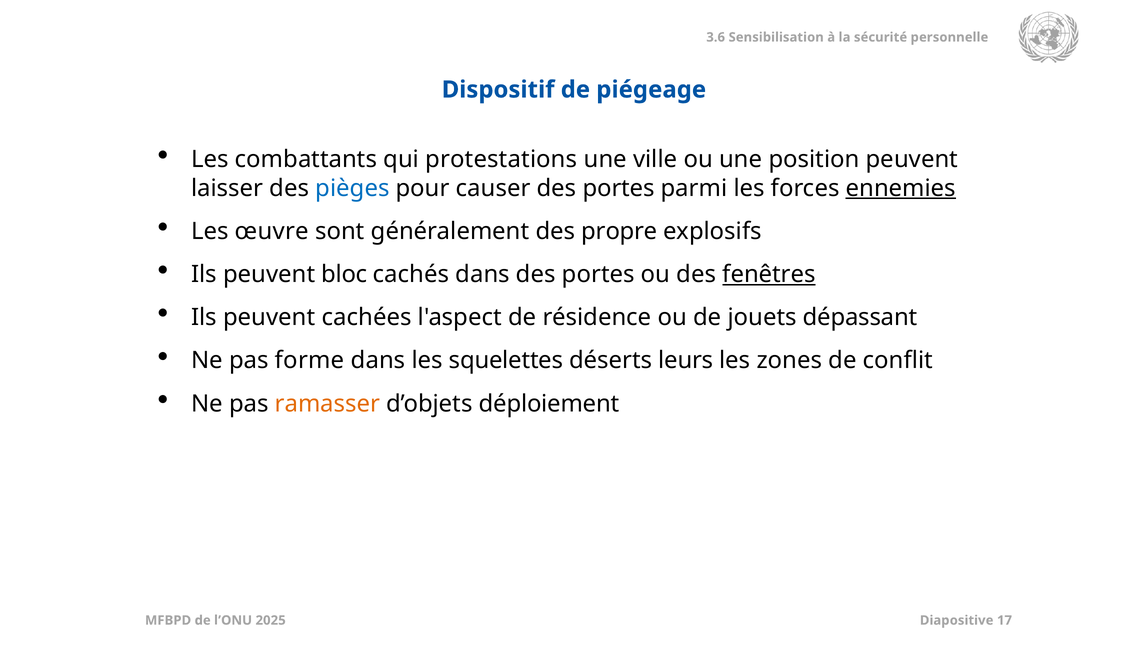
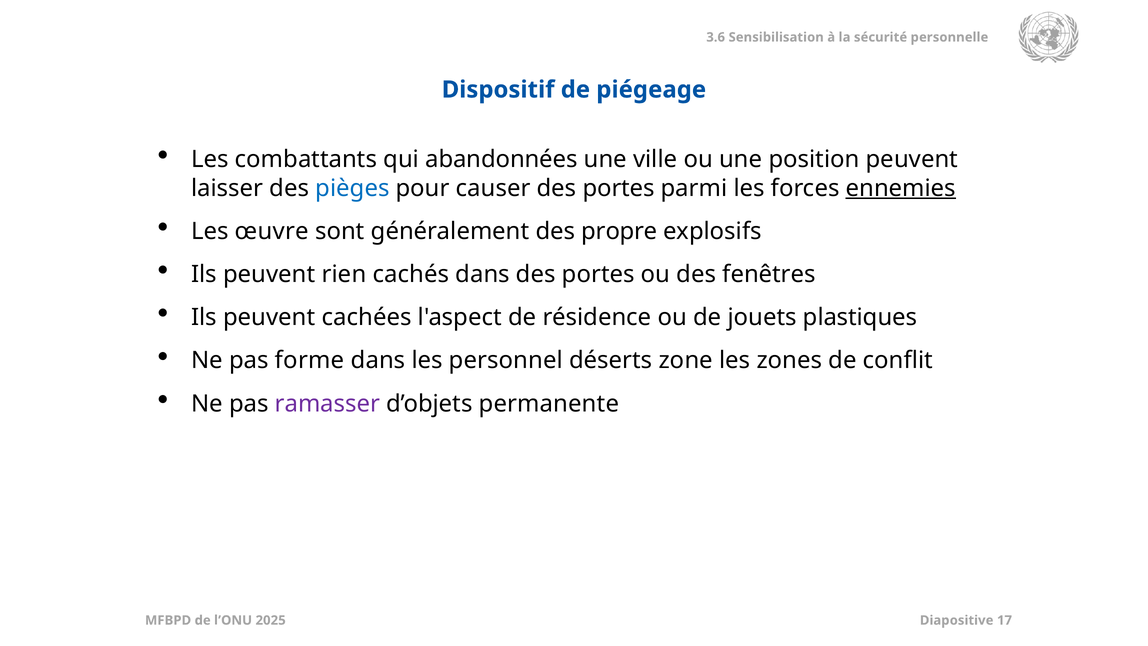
protestations: protestations -> abandonnées (501, 159)
bloc: bloc -> rien (344, 274)
fenêtres underline: present -> none (769, 274)
dépassant: dépassant -> plastiques (860, 317)
squelettes: squelettes -> personnel (506, 360)
leurs: leurs -> zone (686, 360)
ramasser colour: orange -> purple (327, 403)
déploiement: déploiement -> permanente (549, 403)
